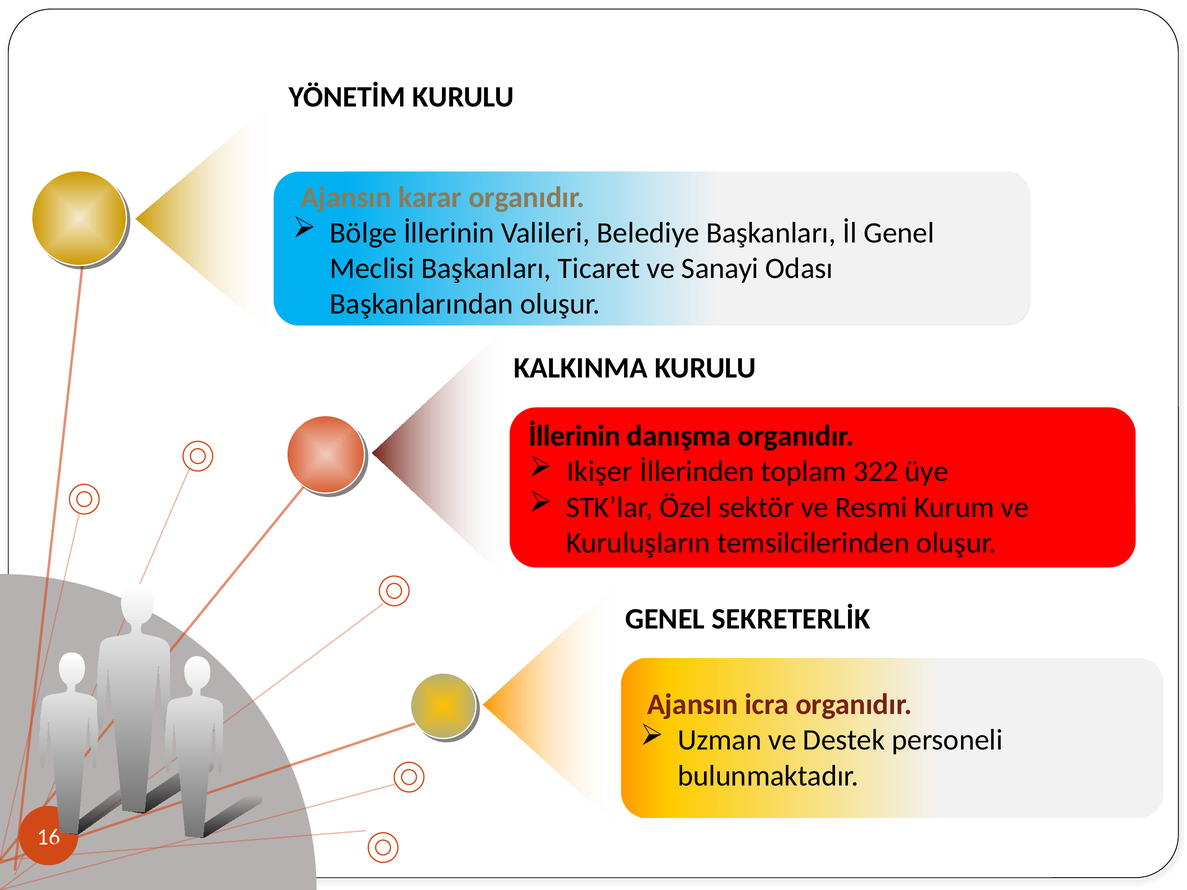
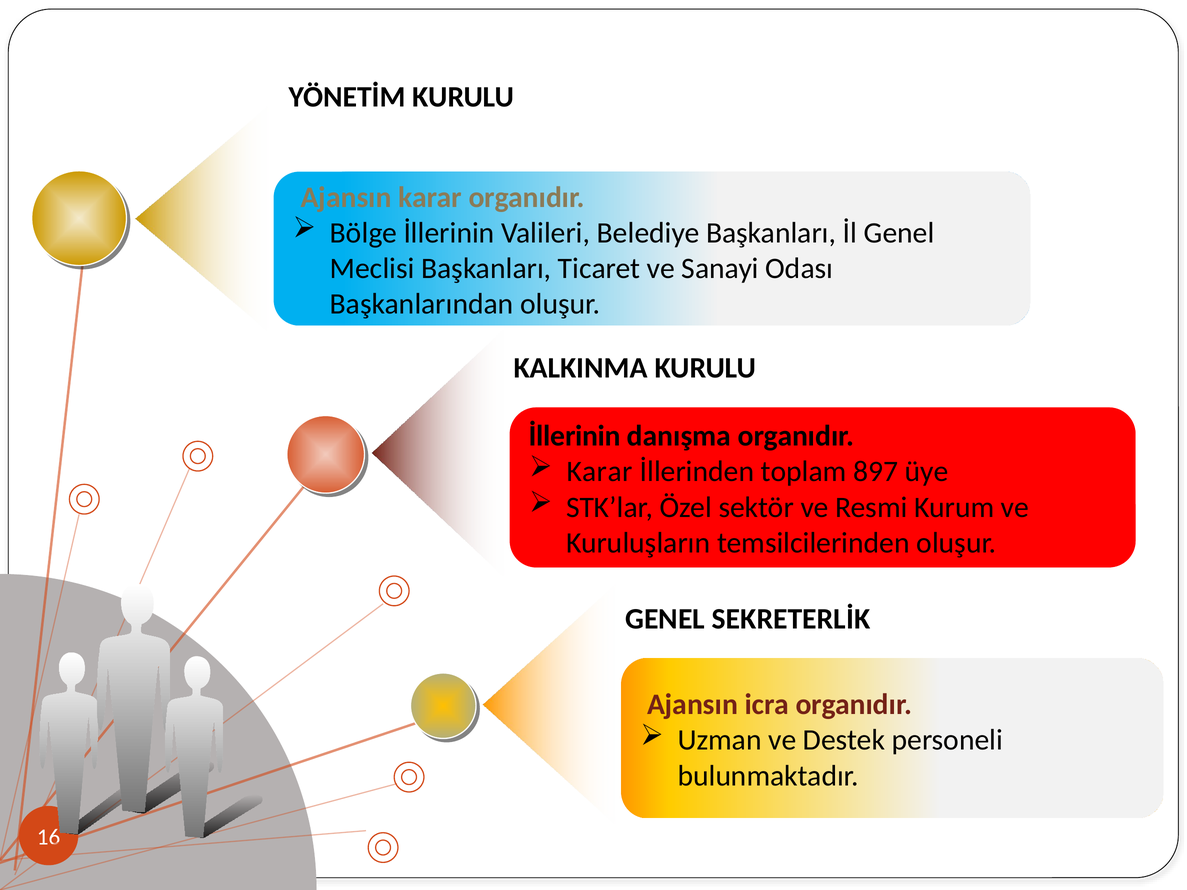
Ikişer: Ikişer -> Karar (600, 472)
322: 322 -> 897 (876, 472)
